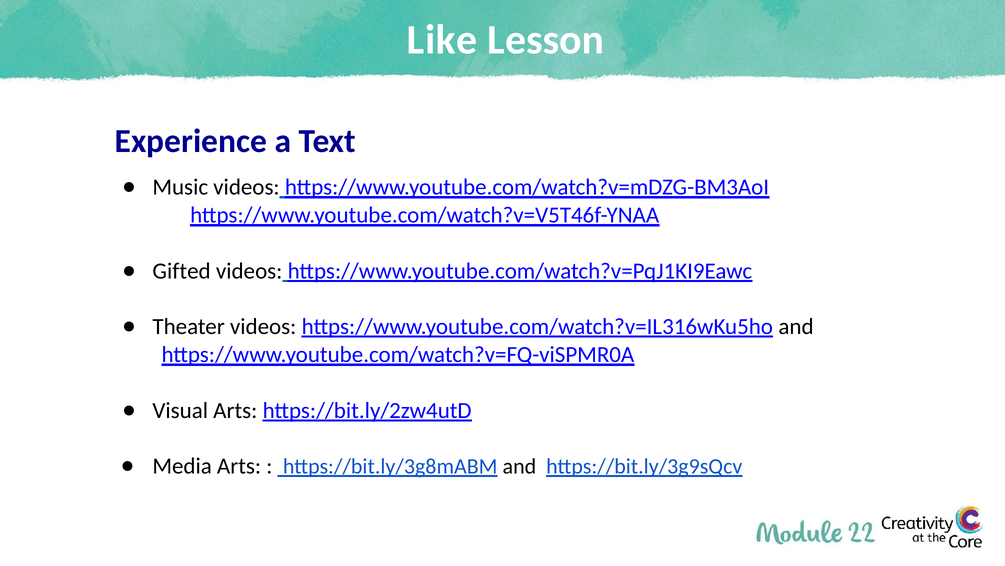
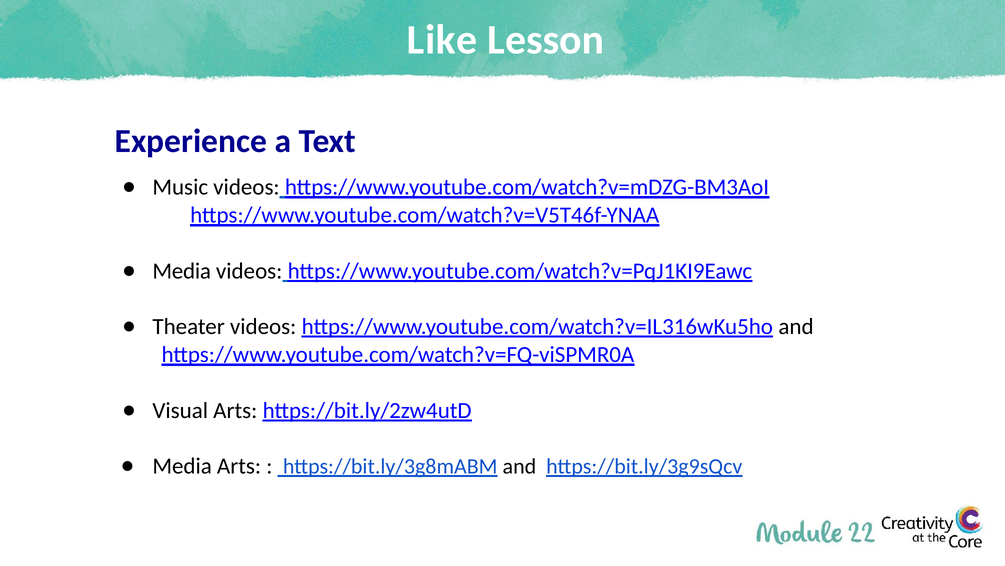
Gifted: Gifted -> Media (182, 271)
